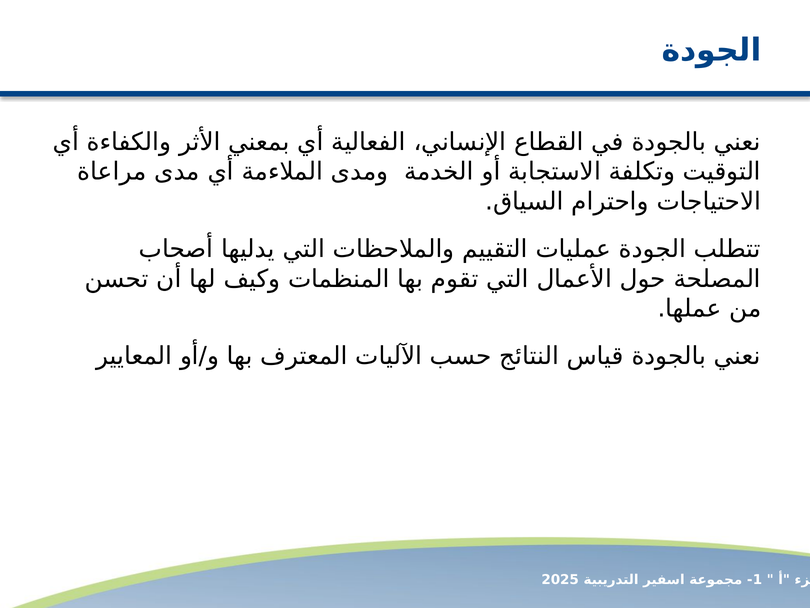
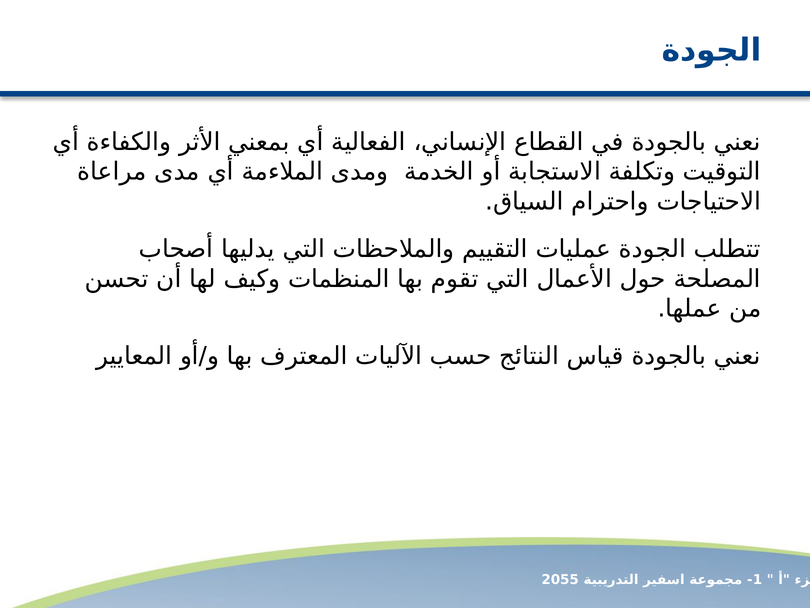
2025: 2025 -> 2055 (560, 579)
